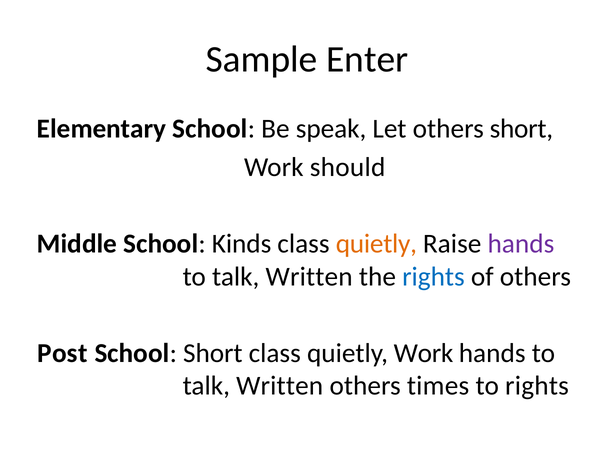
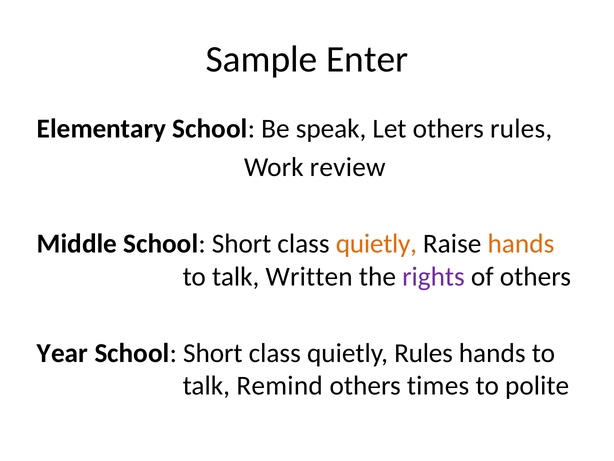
others short: short -> rules (521, 129)
should: should -> review (348, 167)
Middle School Kinds: Kinds -> Short (242, 243)
hands colour: purple -> orange (521, 243)
rights colour: blue -> purple (433, 276)
Post: Post -> Year (63, 353)
quietly Work: Work -> Rules (424, 353)
Written: Written -> Remind (280, 385)
to rights: rights -> polite (537, 385)
